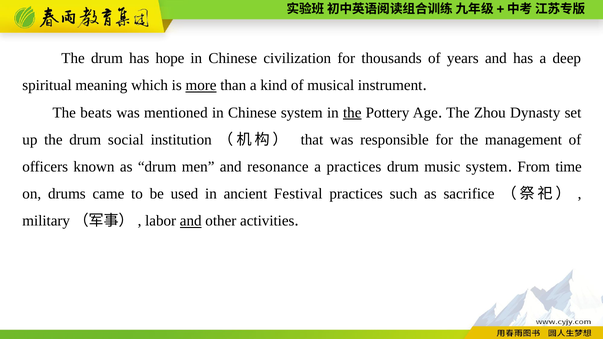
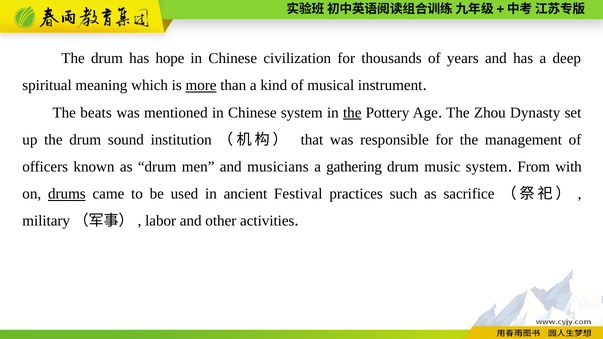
social: social -> sound (126, 140)
resonance: resonance -> musicians (278, 167)
a practices: practices -> gathering (354, 167)
time: time -> with (569, 167)
drums underline: none -> present (67, 194)
and underline: present -> none (191, 221)
